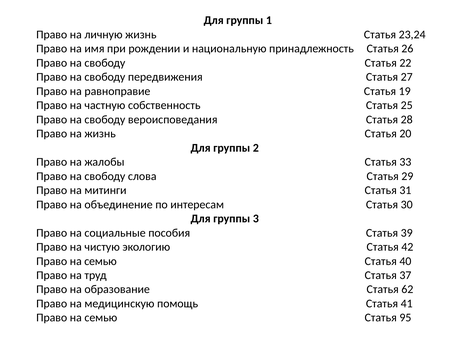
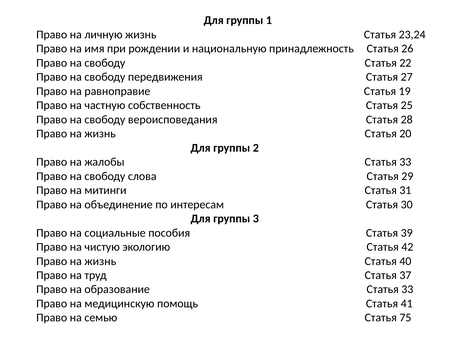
семью: семью -> жизнь (100, 261)
образование Статья 62: 62 -> 33 (407, 289)
95: 95 -> 75 (405, 318)
